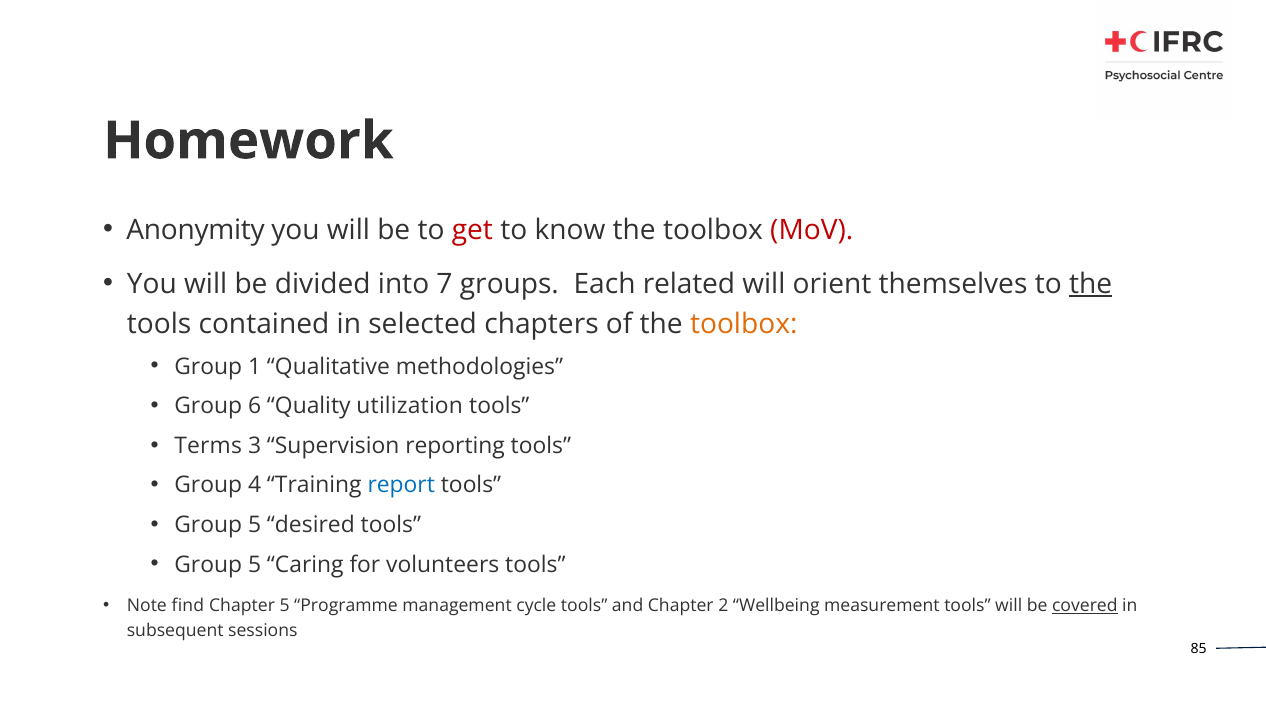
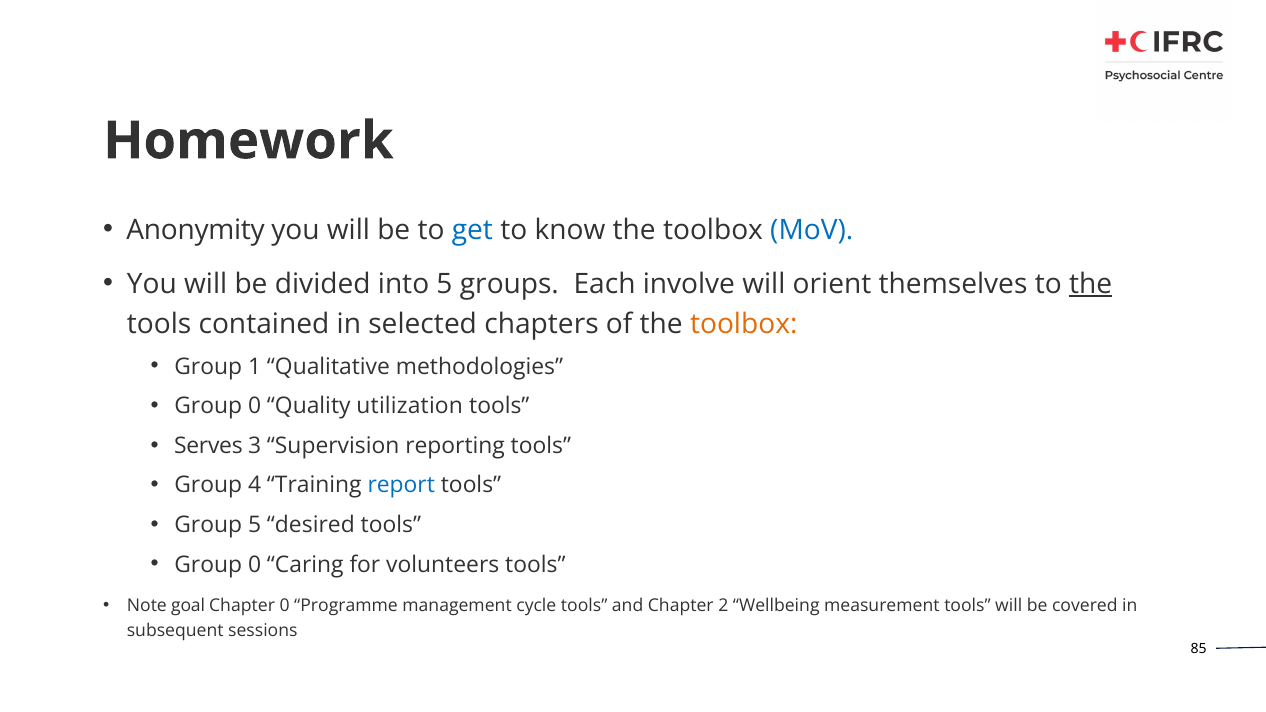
get colour: red -> blue (472, 230)
MoV colour: red -> blue (812, 230)
into 7: 7 -> 5 (445, 284)
related: related -> involve (689, 284)
6: 6 -> 0 (255, 406)
Terms: Terms -> Serves (208, 446)
5: 5 -> 0 (255, 565)
find: find -> goal (188, 606)
Chapter 5: 5 -> 0 (285, 606)
covered underline: present -> none (1085, 606)
